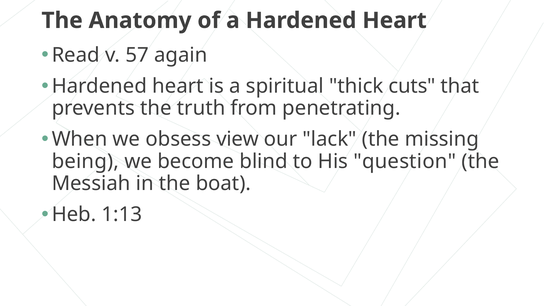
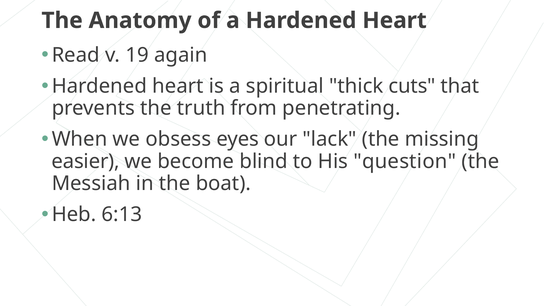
57: 57 -> 19 (137, 55)
view: view -> eyes (238, 139)
being: being -> easier (86, 161)
1:13: 1:13 -> 6:13 (122, 214)
